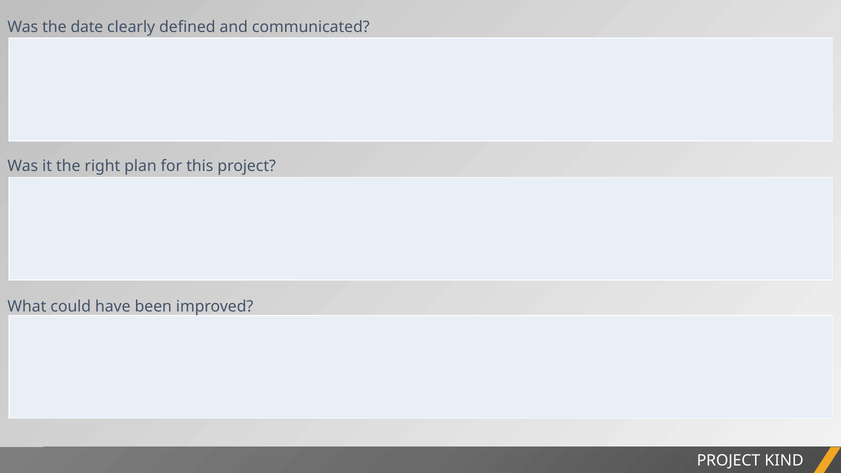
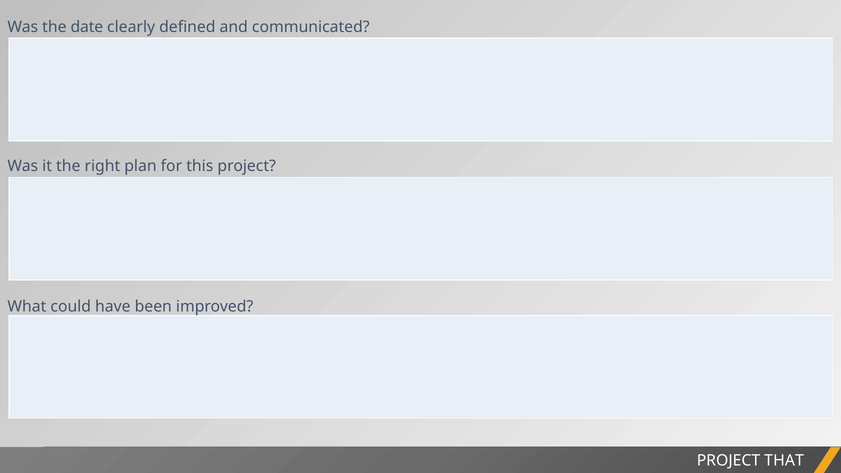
KIND: KIND -> THAT (784, 460)
